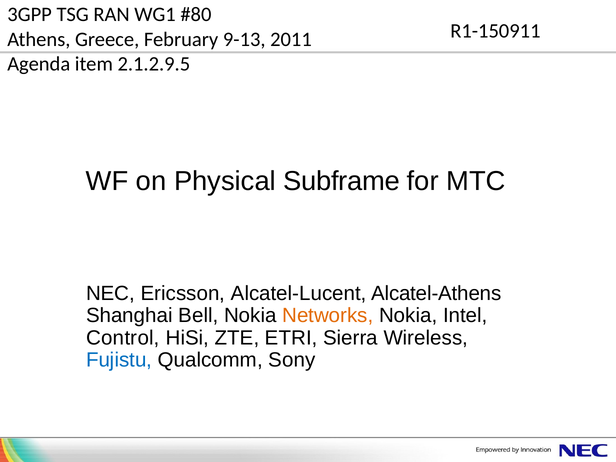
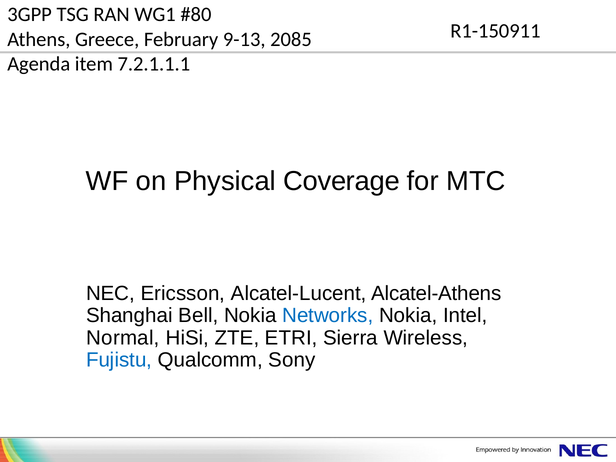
2011: 2011 -> 2085 (291, 39)
2.1.2.9.5: 2.1.2.9.5 -> 7.2.1.1.1 (154, 64)
Subframe: Subframe -> Coverage (342, 181)
Networks colour: orange -> blue (328, 316)
Control: Control -> Normal (123, 338)
